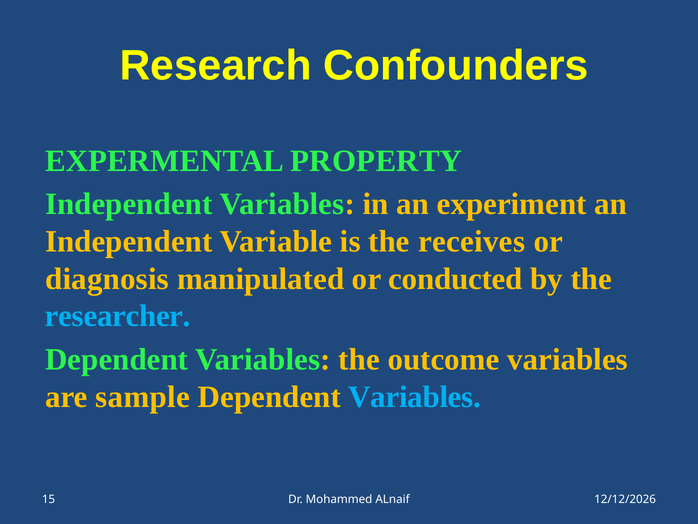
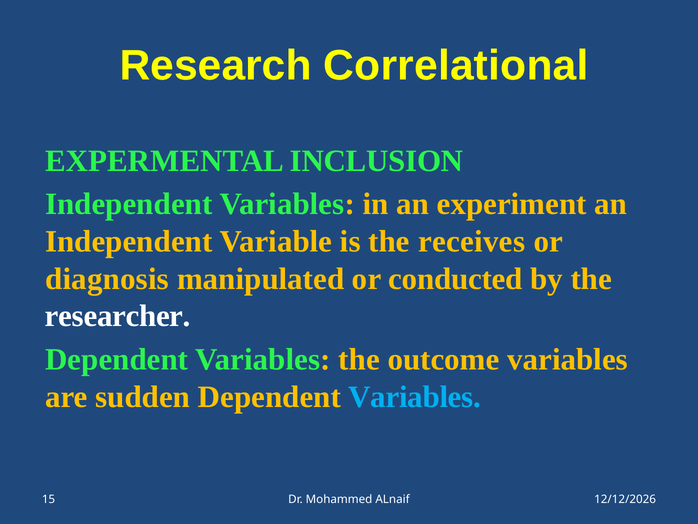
Confounders: Confounders -> Correlational (456, 66)
PROPERTY: PROPERTY -> INCLUSION (377, 161)
researcher colour: light blue -> white (118, 316)
sample: sample -> sudden (143, 396)
